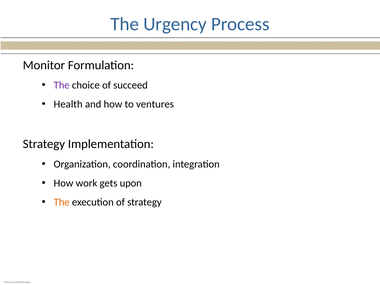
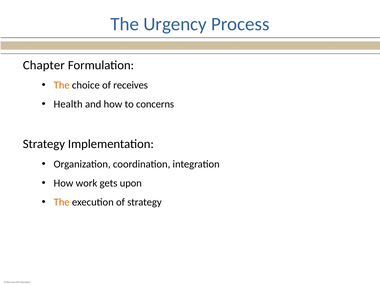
Monitor: Monitor -> Chapter (44, 65)
The colour: purple -> orange (62, 85)
succeed: succeed -> receives (131, 85)
ventures: ventures -> concerns (155, 104)
